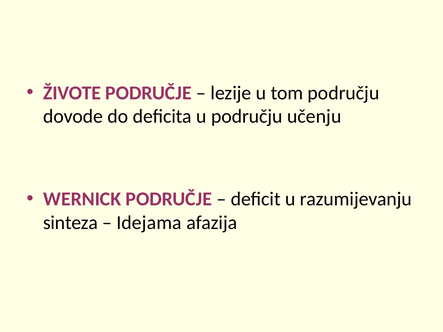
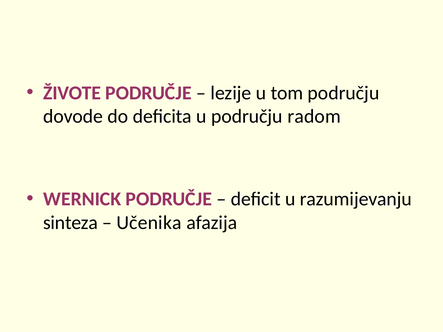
učenju: učenju -> radom (314, 117)
Idejama: Idejama -> Učenika (149, 223)
